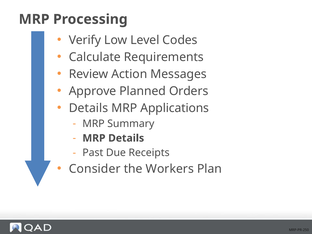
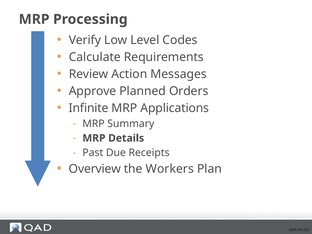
Details: Details -> Infinite (89, 108)
Consider: Consider -> Overview (95, 169)
